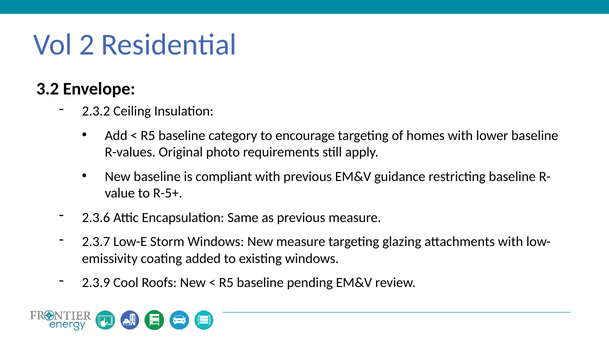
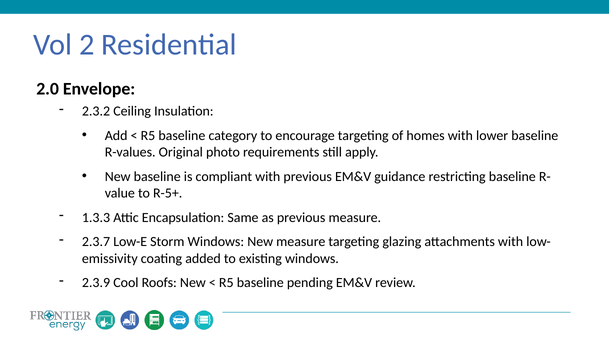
3.2: 3.2 -> 2.0 (48, 89)
2.3.6: 2.3.6 -> 1.3.3 (96, 218)
